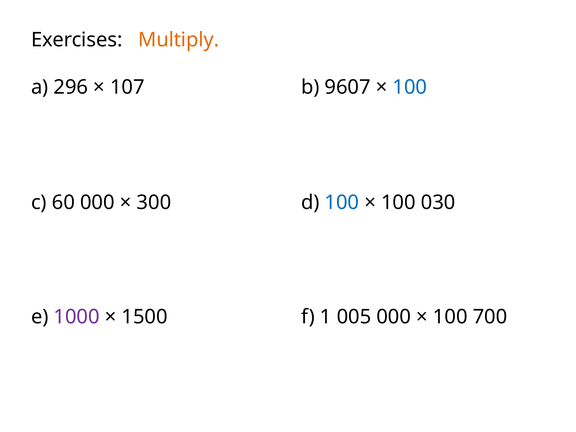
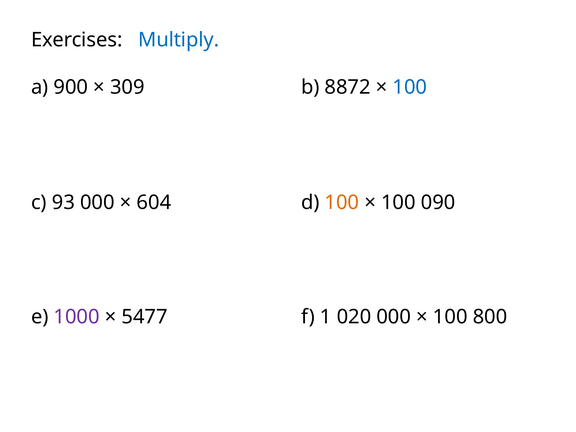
Multiply colour: orange -> blue (179, 40)
296: 296 -> 900 (71, 87)
107: 107 -> 309 (127, 87)
9607: 9607 -> 8872 (348, 87)
60: 60 -> 93 (63, 203)
300: 300 -> 604 (154, 203)
100 colour: blue -> orange (342, 203)
030: 030 -> 090 (438, 203)
1500: 1500 -> 5477 (145, 317)
005: 005 -> 020 (354, 317)
700: 700 -> 800 (490, 317)
